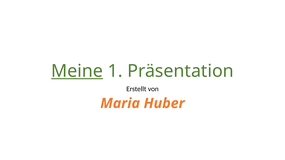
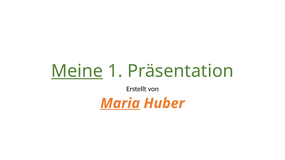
Maria underline: none -> present (120, 104)
